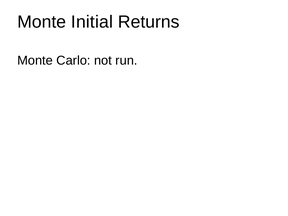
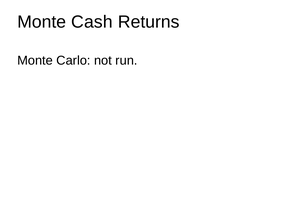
Initial: Initial -> Cash (92, 22)
